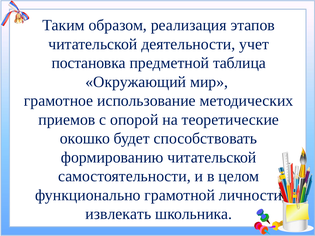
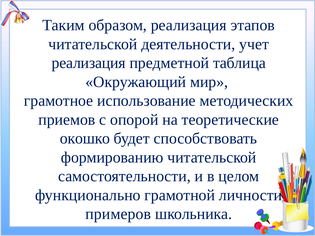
постановка: постановка -> реализация (89, 63)
извлекать: извлекать -> примеров (118, 214)
